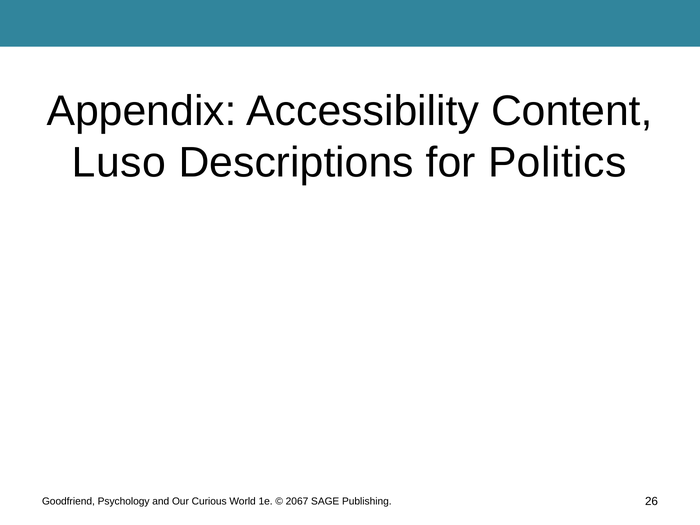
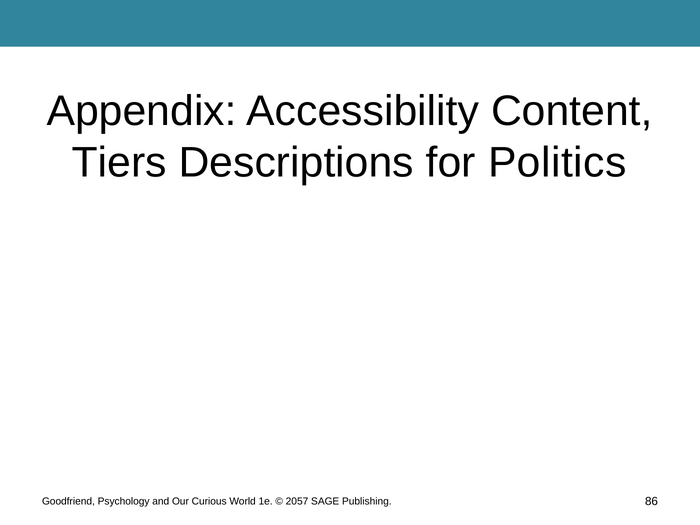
Luso: Luso -> Tiers (119, 163)
2067: 2067 -> 2057 (297, 501)
26: 26 -> 86 (652, 501)
